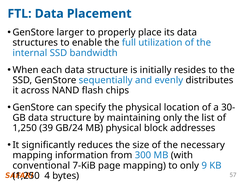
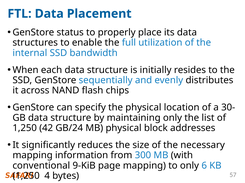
larger: larger -> status (70, 33)
39: 39 -> 42 (46, 128)
7-KiB: 7-KiB -> 9-KiB (84, 166)
9: 9 -> 6 (204, 166)
